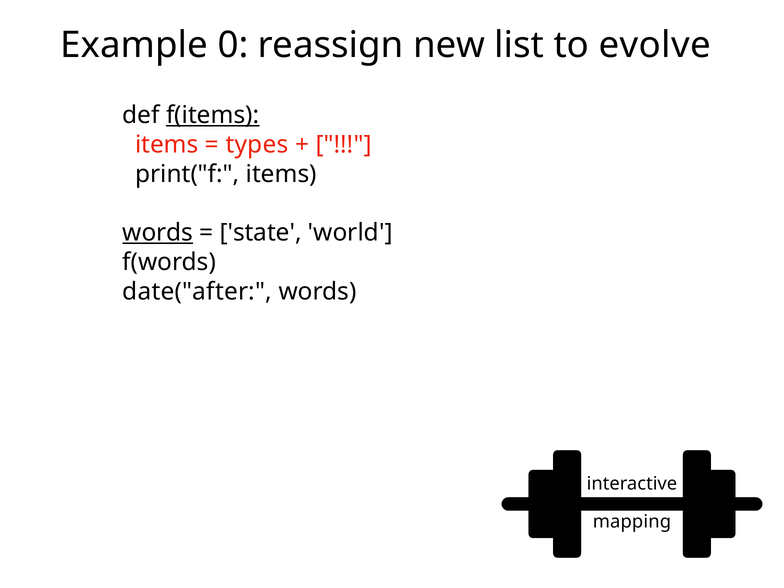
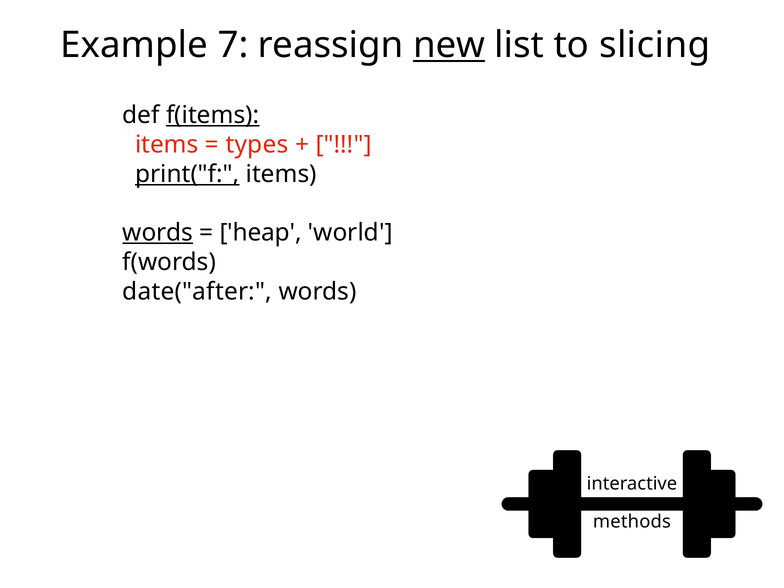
0: 0 -> 7 (233, 45)
new underline: none -> present (449, 45)
evolve: evolve -> slicing (655, 45)
print("f underline: none -> present (187, 174)
state: state -> heap (261, 233)
mapping: mapping -> methods (632, 522)
